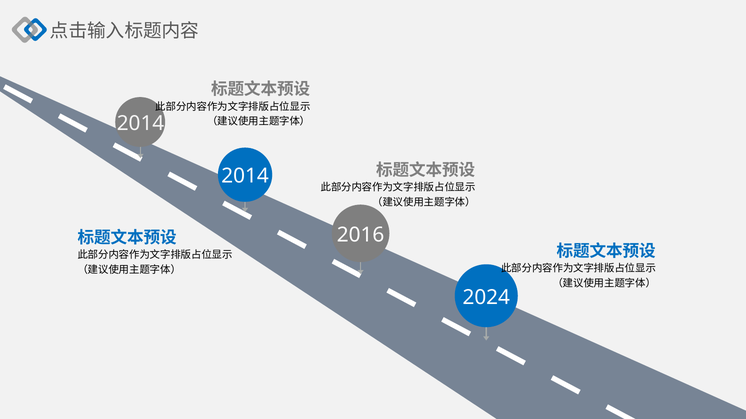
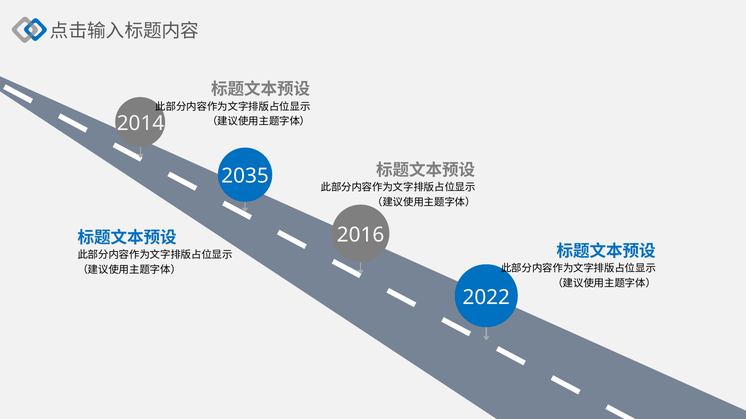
2014: 2014 -> 2035 (245, 176)
2024: 2024 -> 2022 (486, 298)
